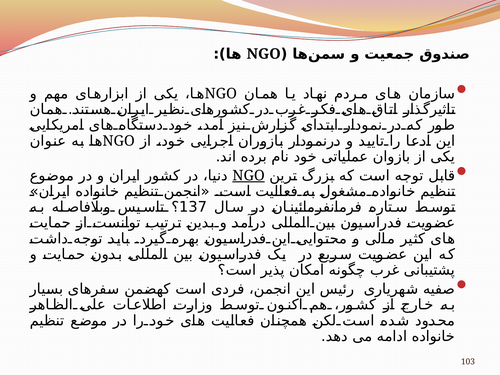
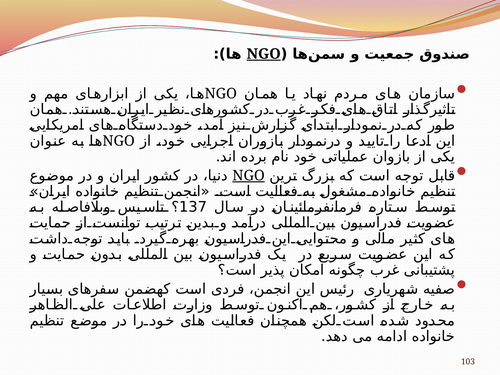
NGO underline: none -> present (264, 54)
